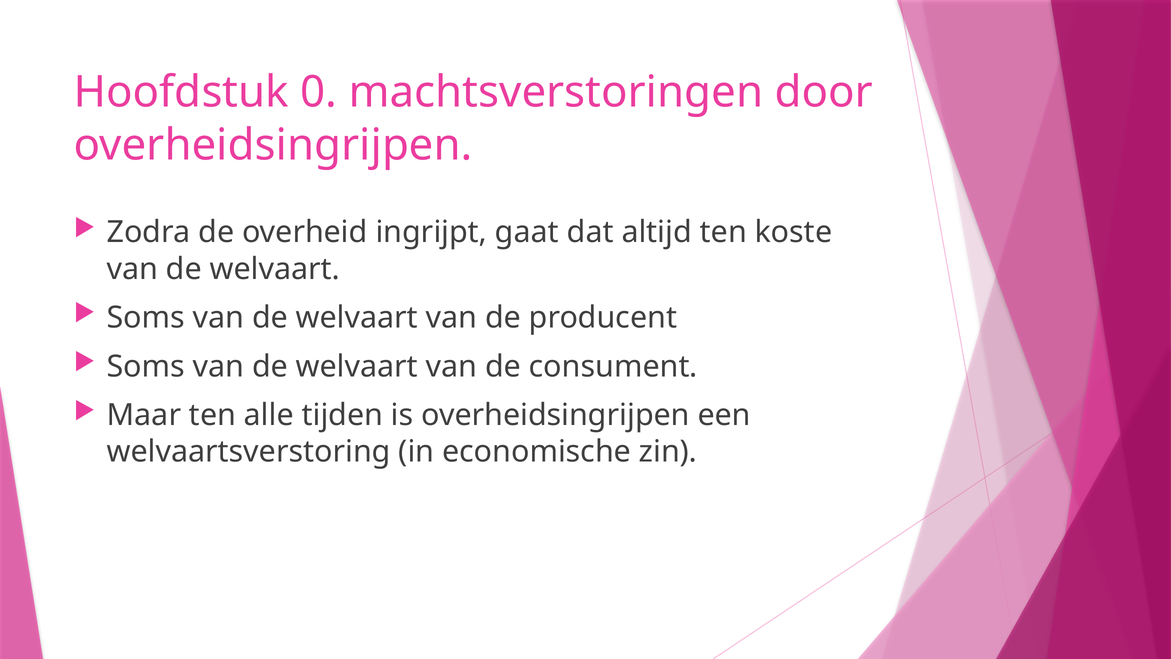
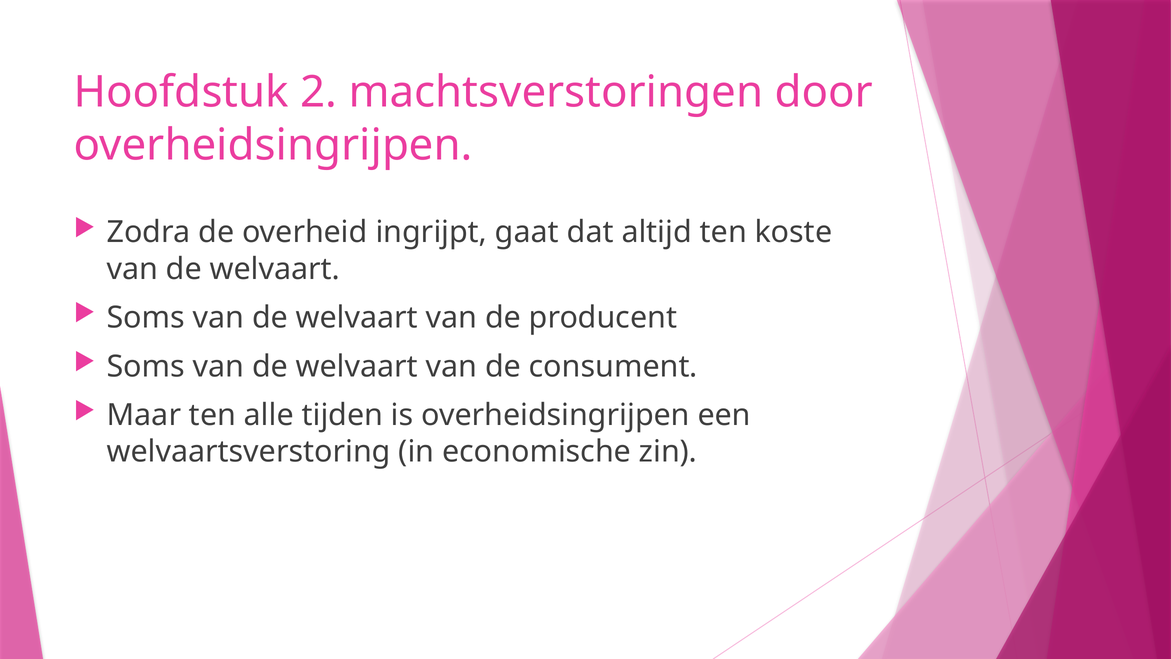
0: 0 -> 2 (319, 92)
